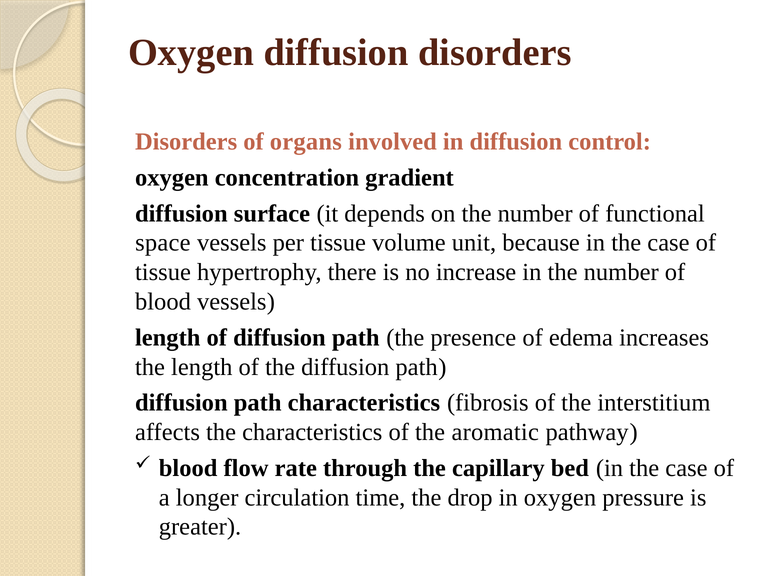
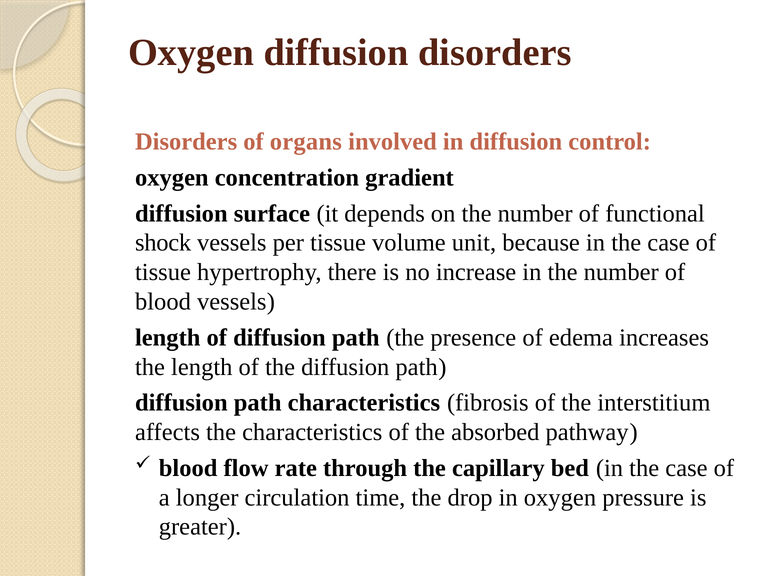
space: space -> shock (163, 243)
aromatic: aromatic -> absorbed (495, 432)
